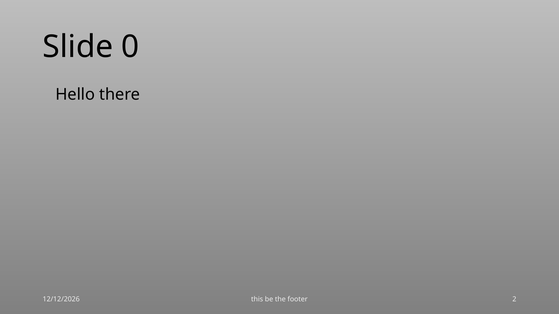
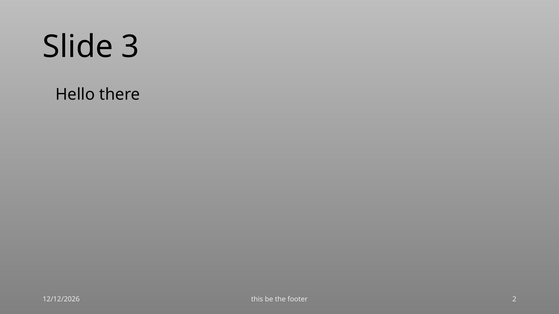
0: 0 -> 3 (130, 47)
